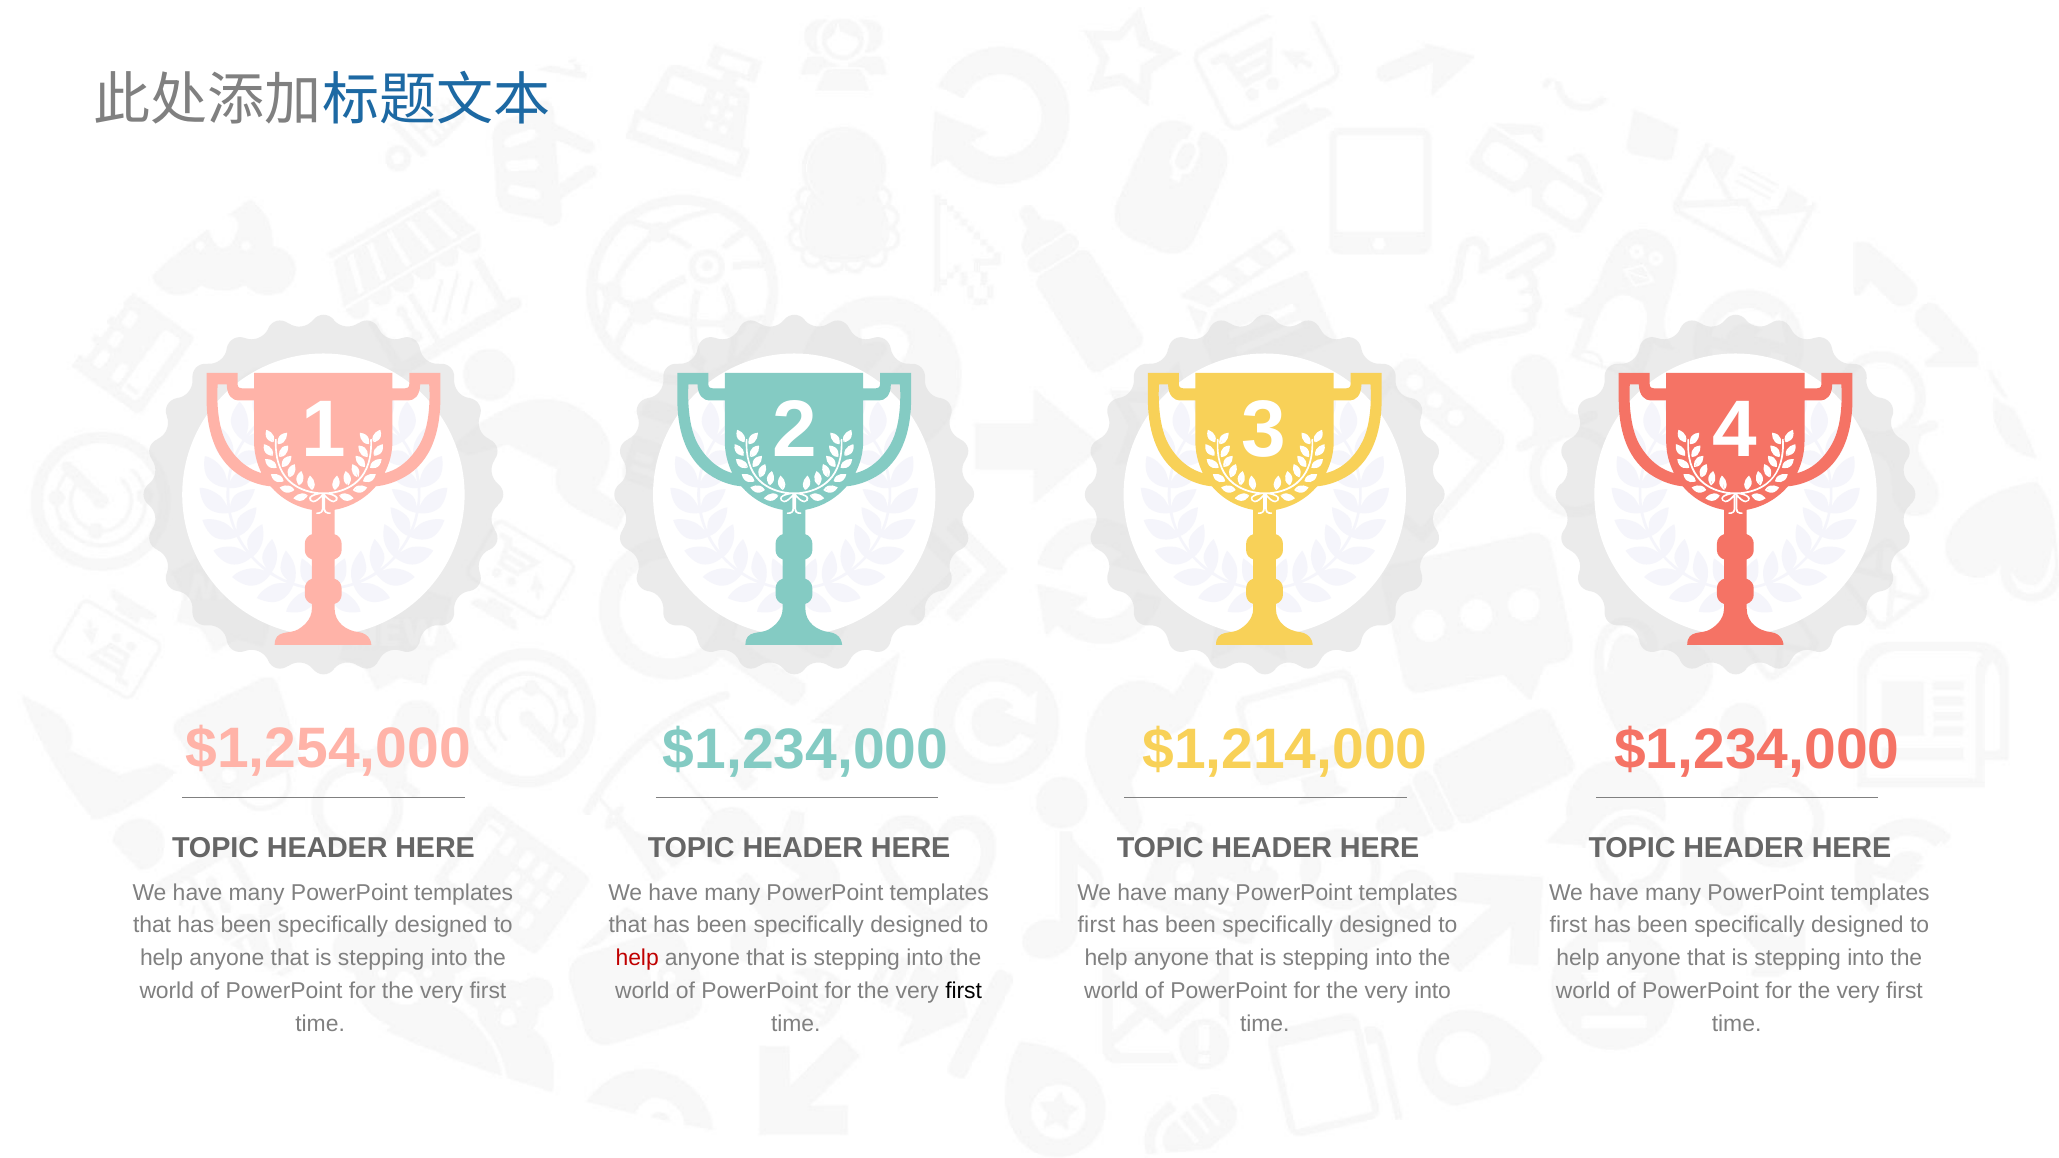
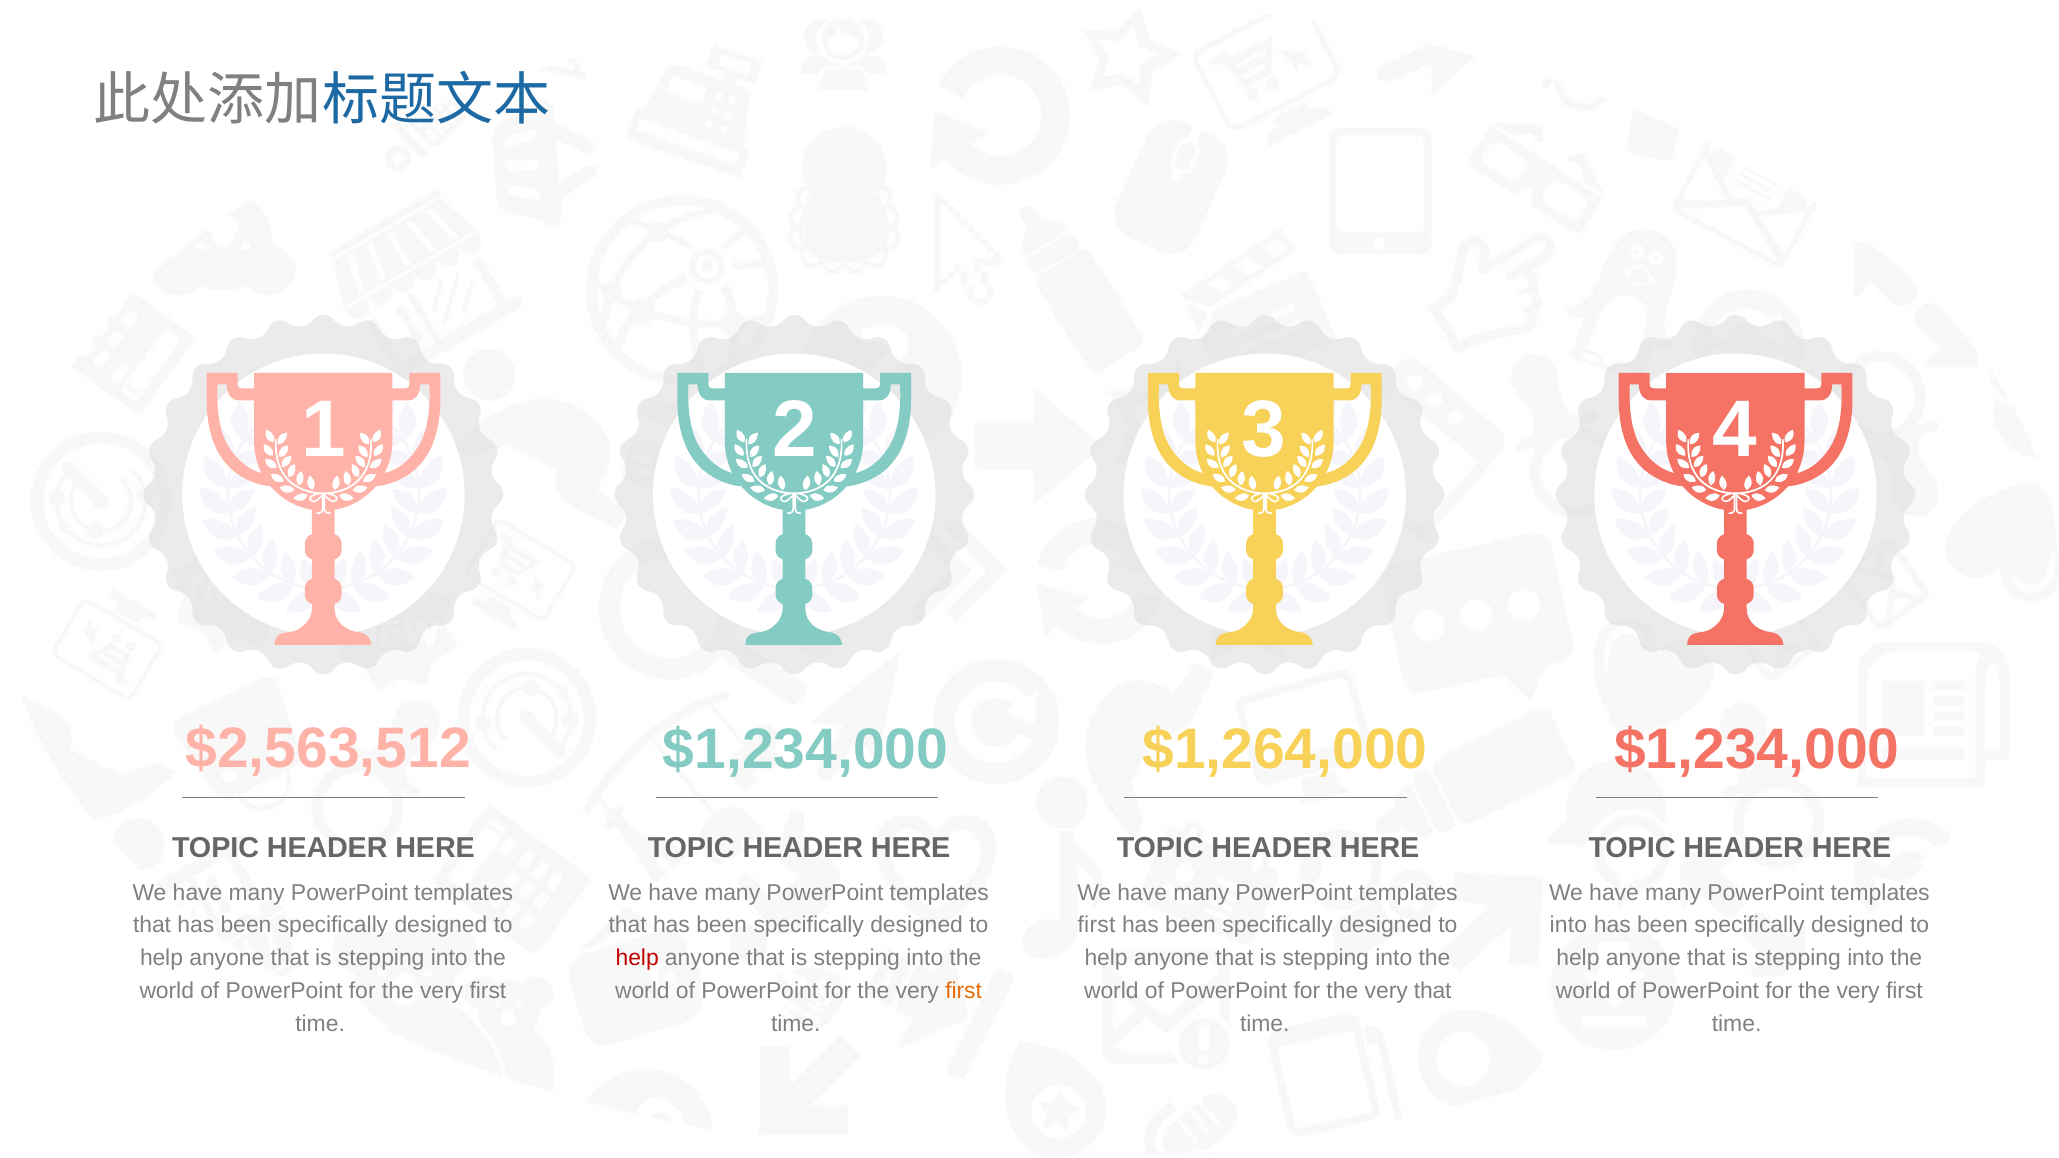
$1,254,000: $1,254,000 -> $2,563,512 (328, 748)
$1,214,000: $1,214,000 -> $1,264,000 (1285, 750)
first: first -> into (1568, 925)
first colour: black -> orange (964, 991)
very into: into -> that (1433, 991)
